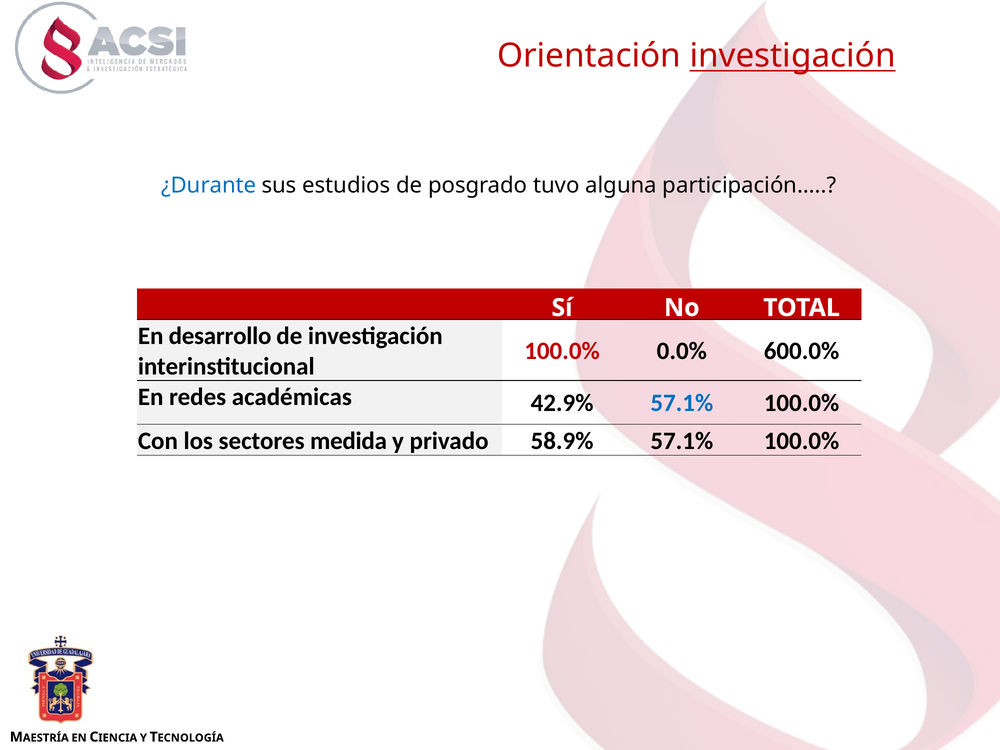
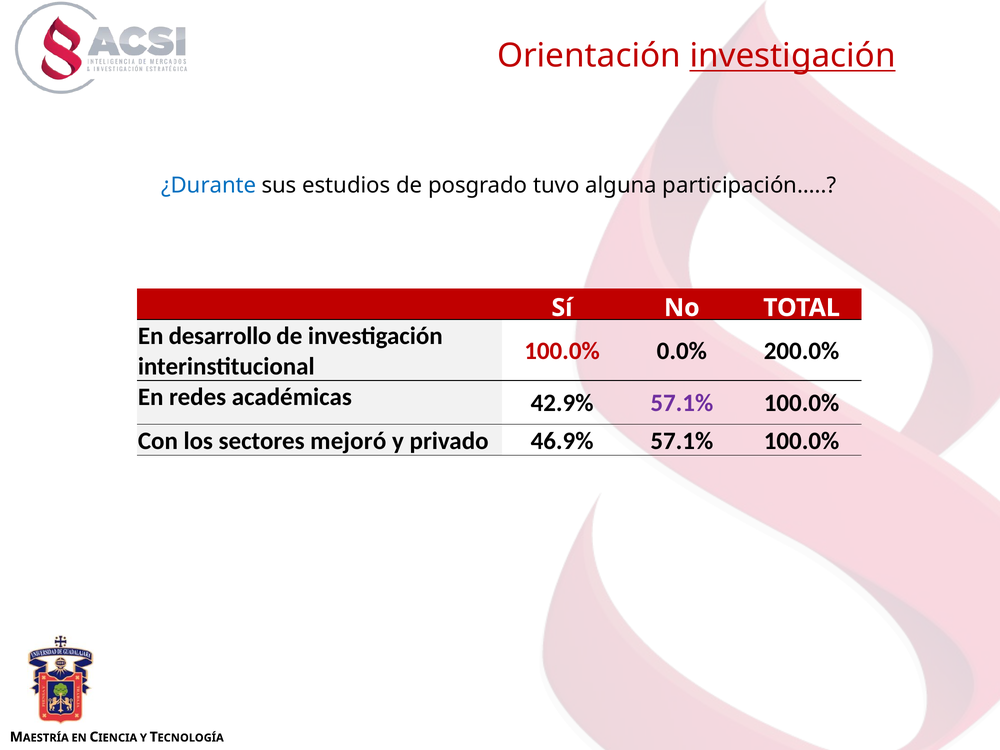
600.0%: 600.0% -> 200.0% (802, 351)
57.1% colour: blue -> purple (682, 403)
medida: medida -> mejoró (348, 441)
58.9%: 58.9% -> 46.9% (562, 441)
